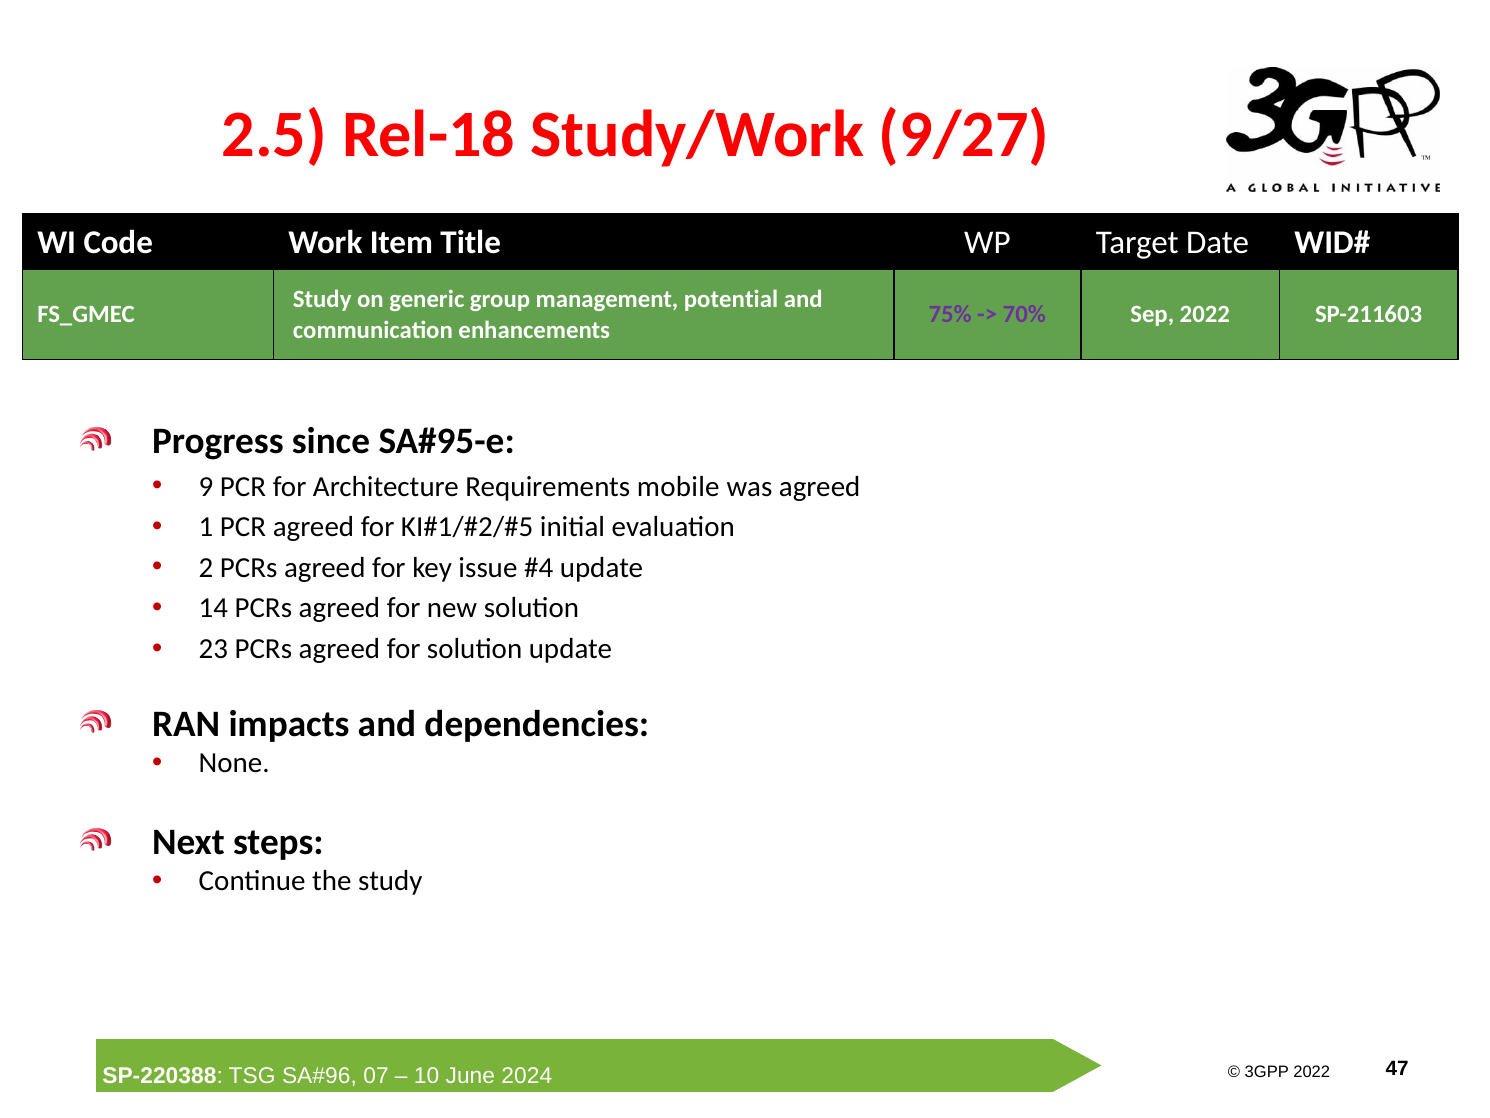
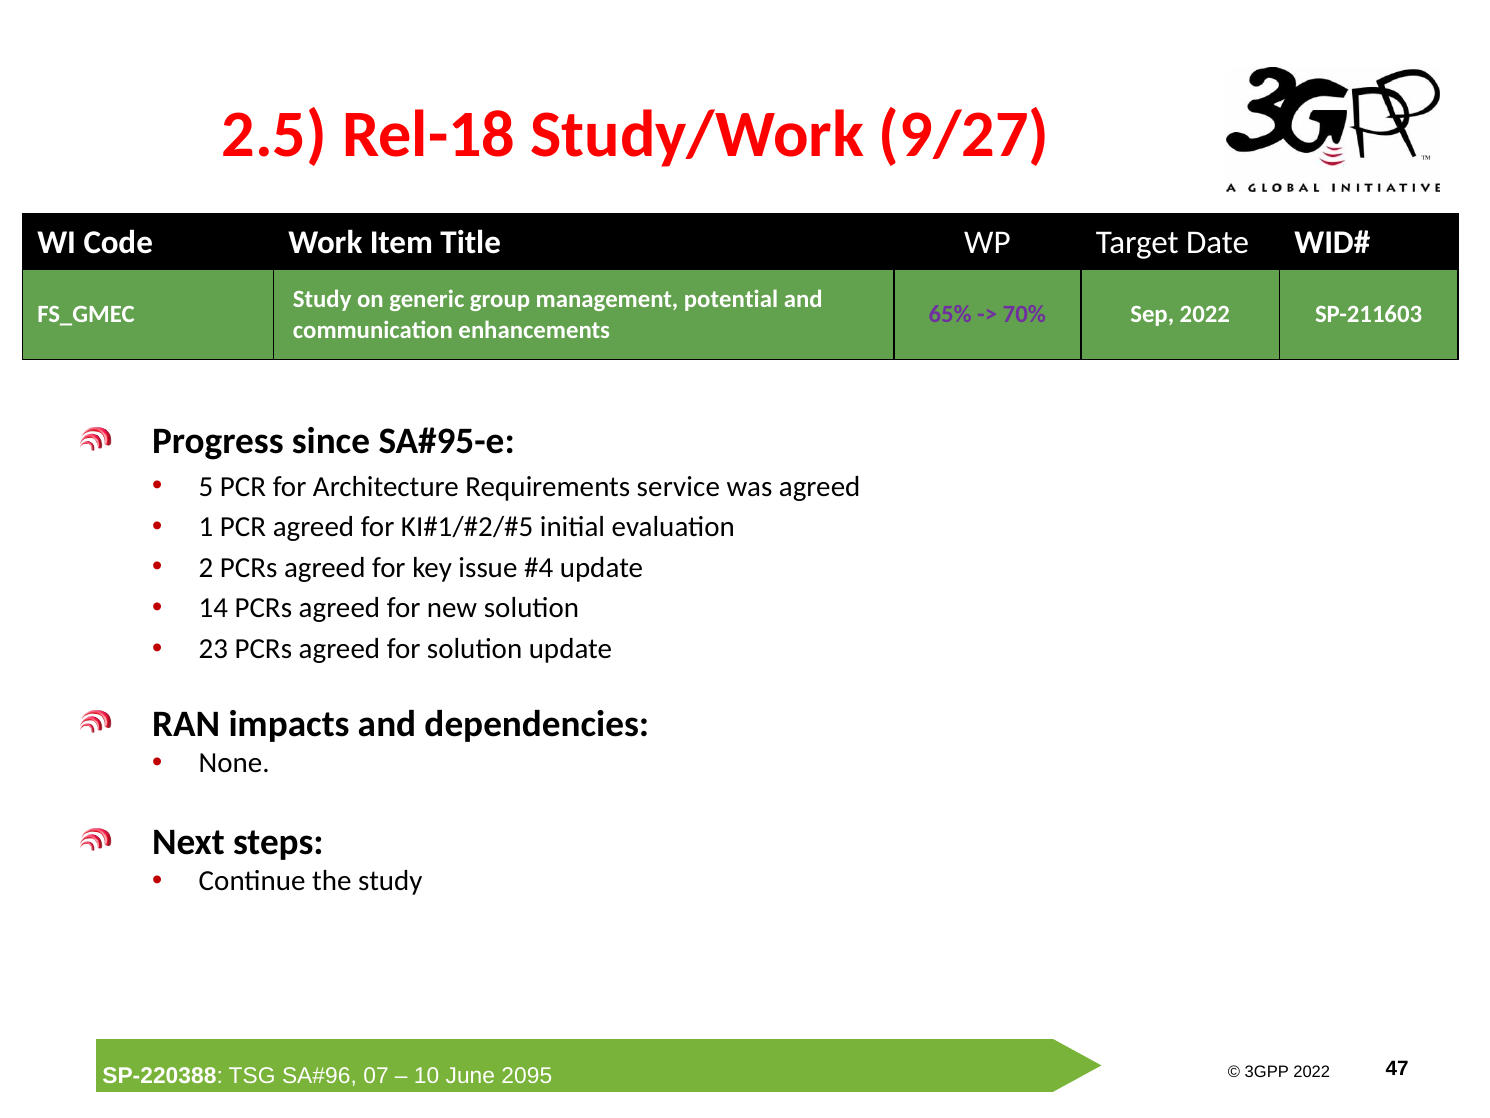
75%: 75% -> 65% (950, 315)
9: 9 -> 5 (206, 486)
mobile: mobile -> service (678, 486)
2024: 2024 -> 2095 (527, 1076)
